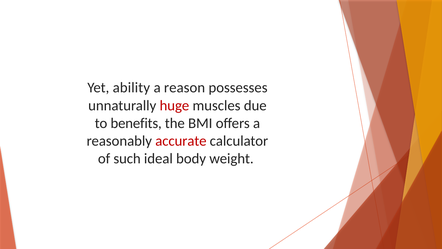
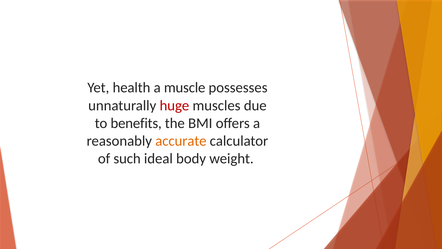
ability: ability -> health (131, 88)
reason: reason -> muscle (185, 88)
accurate colour: red -> orange (181, 141)
